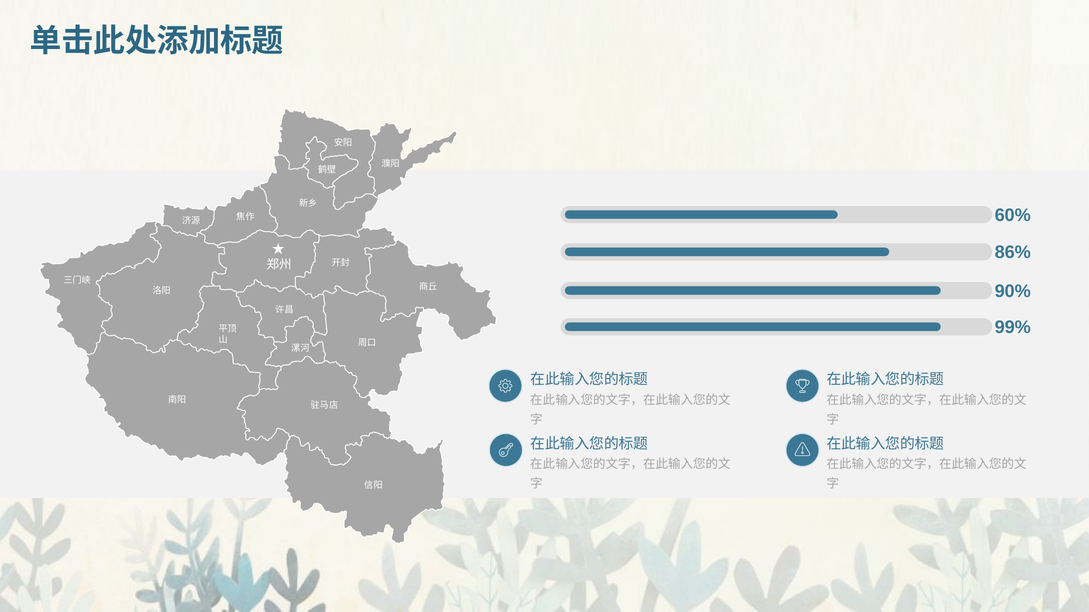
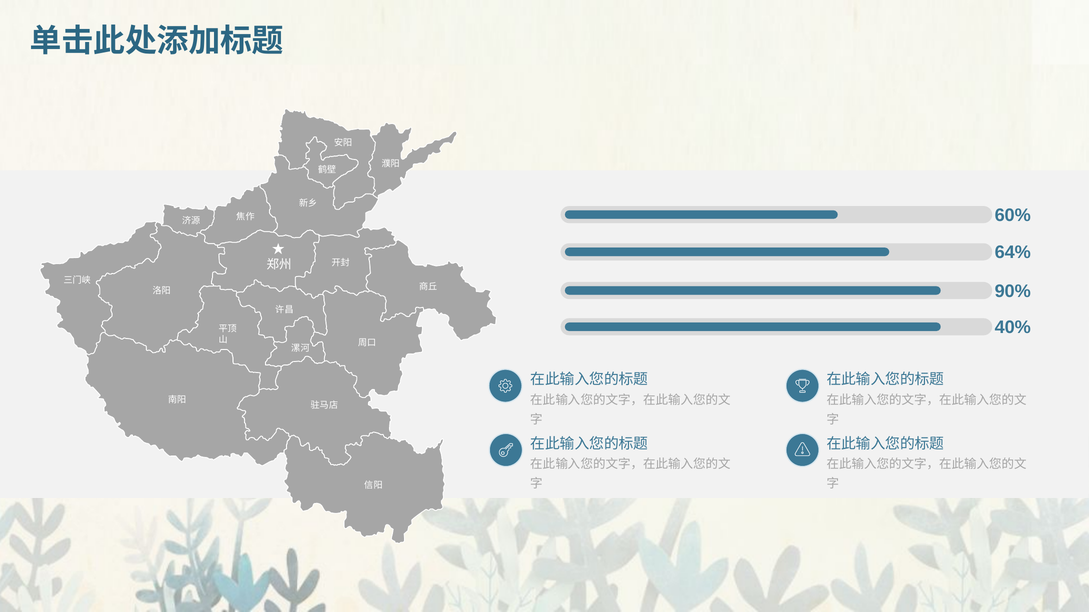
86%: 86% -> 64% (1013, 253)
99%: 99% -> 40% (1013, 328)
